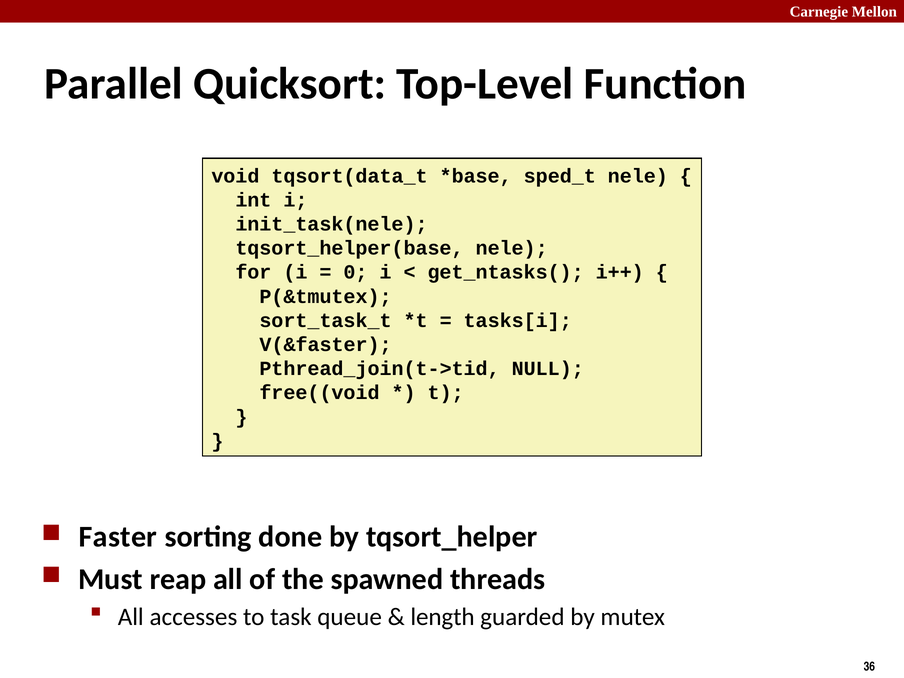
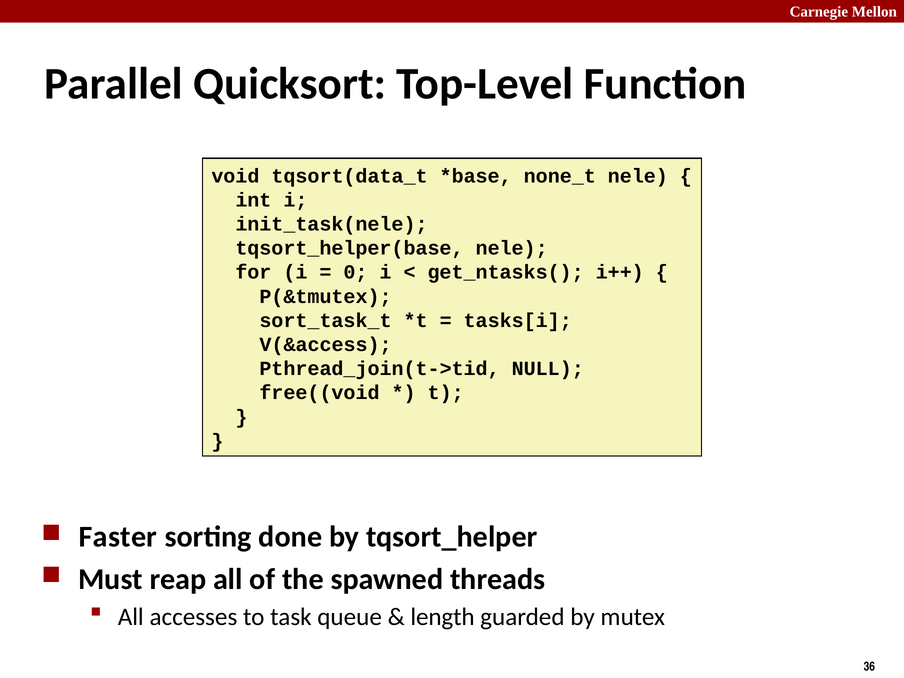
sped_t: sped_t -> none_t (560, 176)
V(&faster: V(&faster -> V(&access (326, 345)
